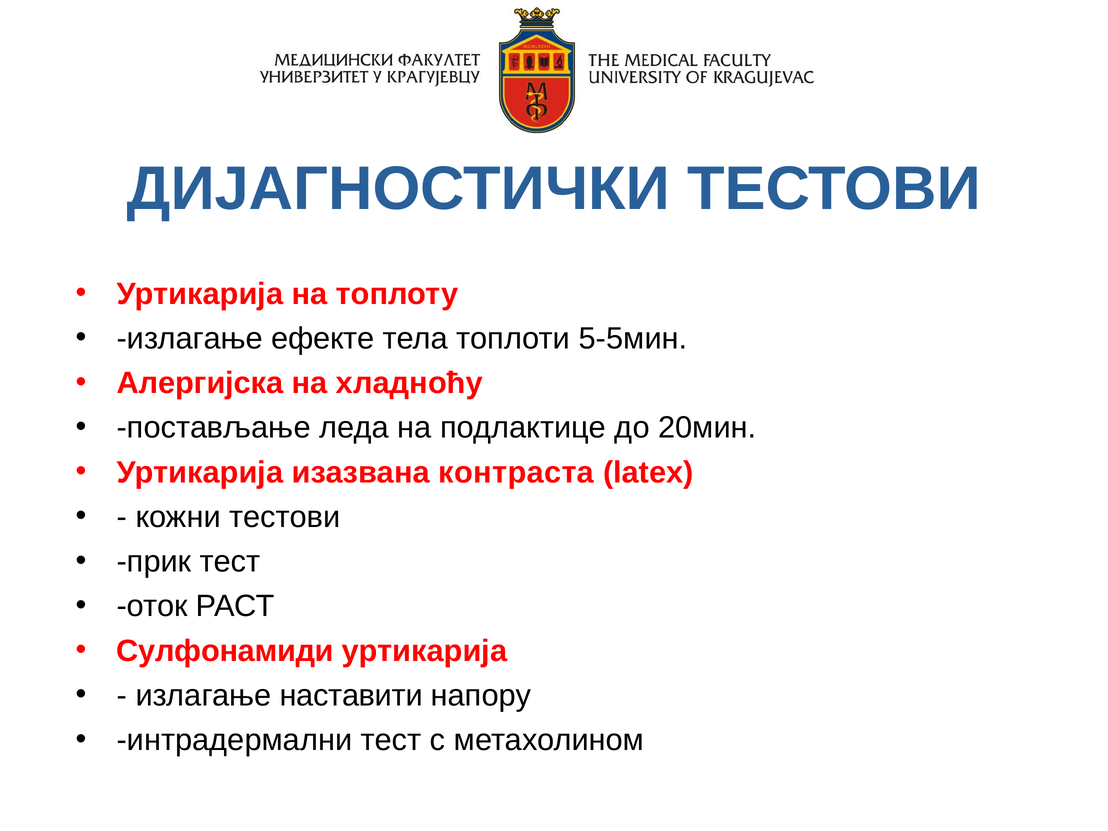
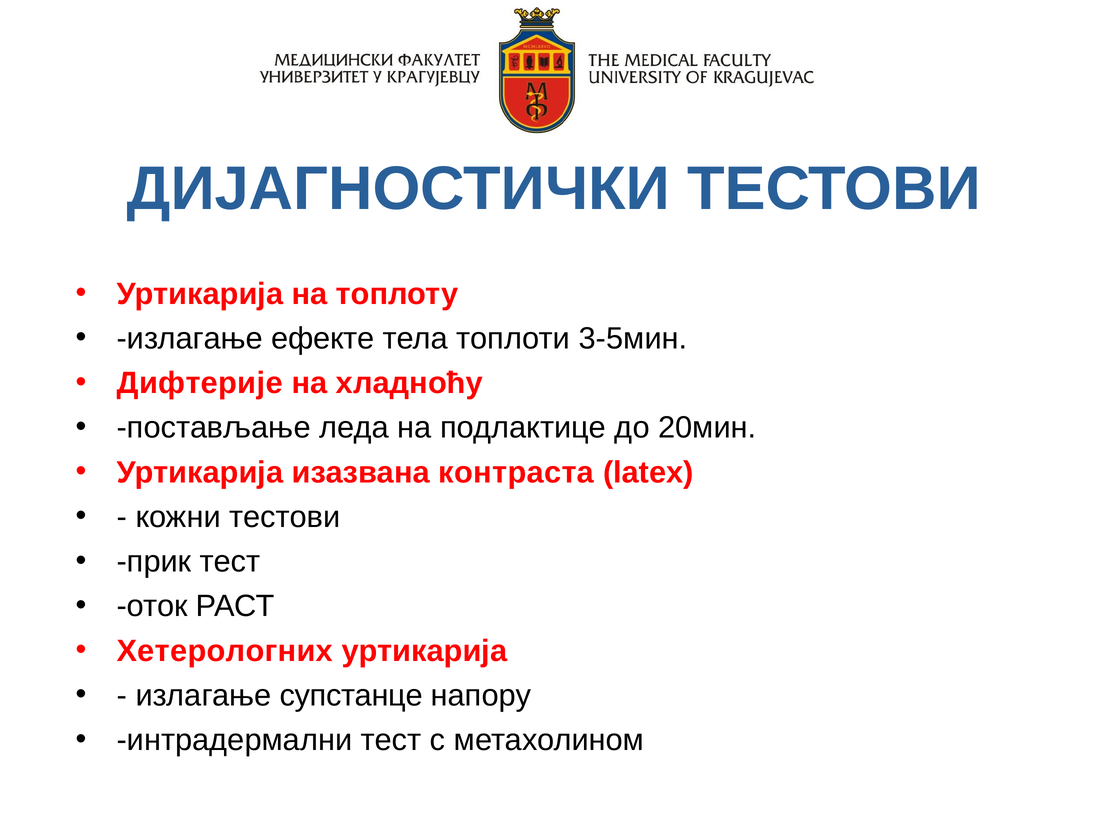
5-5мин: 5-5мин -> 3-5мин (633, 338)
Алергијска: Алергијска -> Дифтерије (200, 383)
Сулфонамиди: Сулфонамиди -> Хетерологних (225, 651)
наставити: наставити -> супстанце (351, 695)
